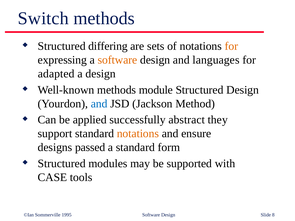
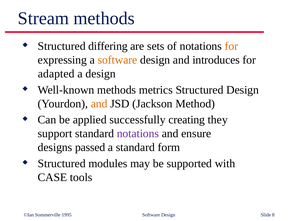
Switch: Switch -> Stream (43, 18)
languages: languages -> introduces (216, 60)
module: module -> metrics (156, 90)
and colour: blue -> orange (99, 104)
abstract: abstract -> creating (187, 120)
notations colour: orange -> purple (138, 134)
